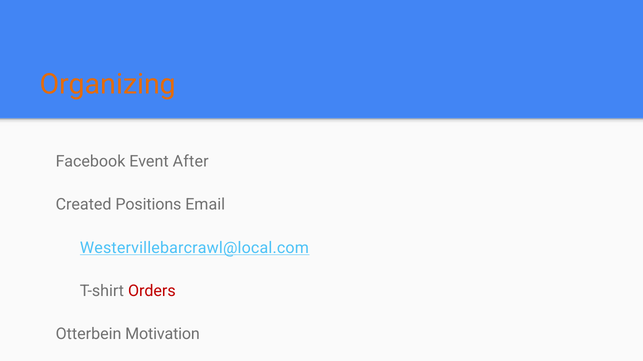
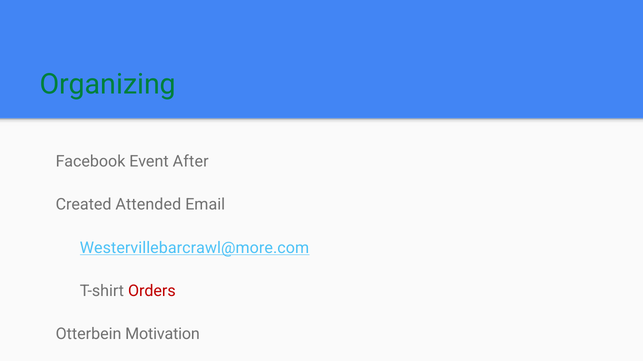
Organizing colour: orange -> green (108, 84)
Positions: Positions -> Attended (148, 205)
Westervillebarcrawl@local.com: Westervillebarcrawl@local.com -> Westervillebarcrawl@more.com (194, 248)
